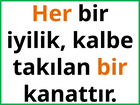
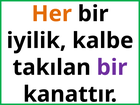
bir colour: orange -> purple (112, 67)
